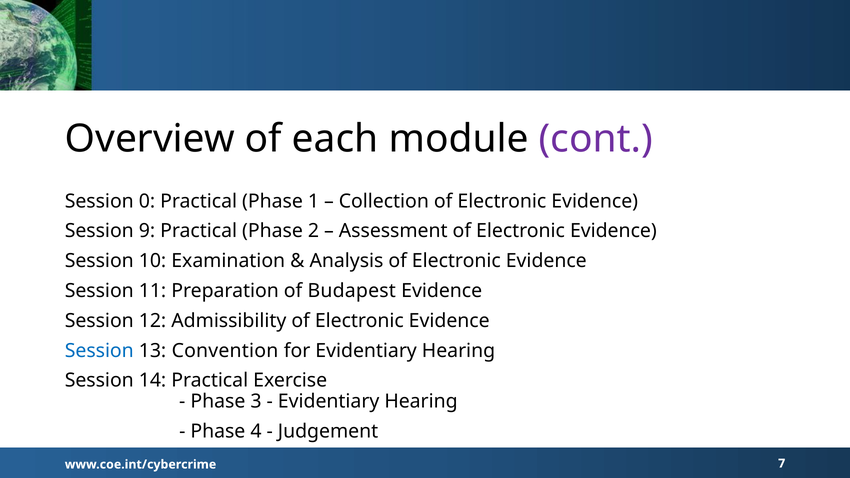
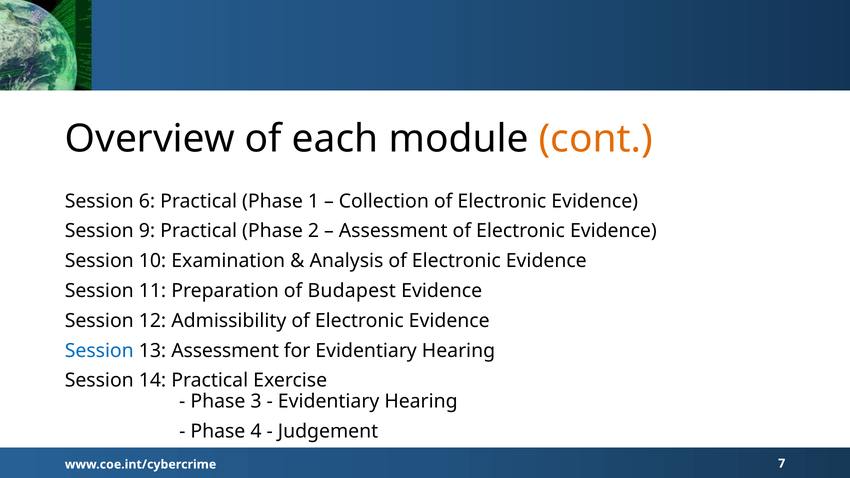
cont colour: purple -> orange (596, 139)
0: 0 -> 6 (147, 201)
13 Convention: Convention -> Assessment (225, 351)
